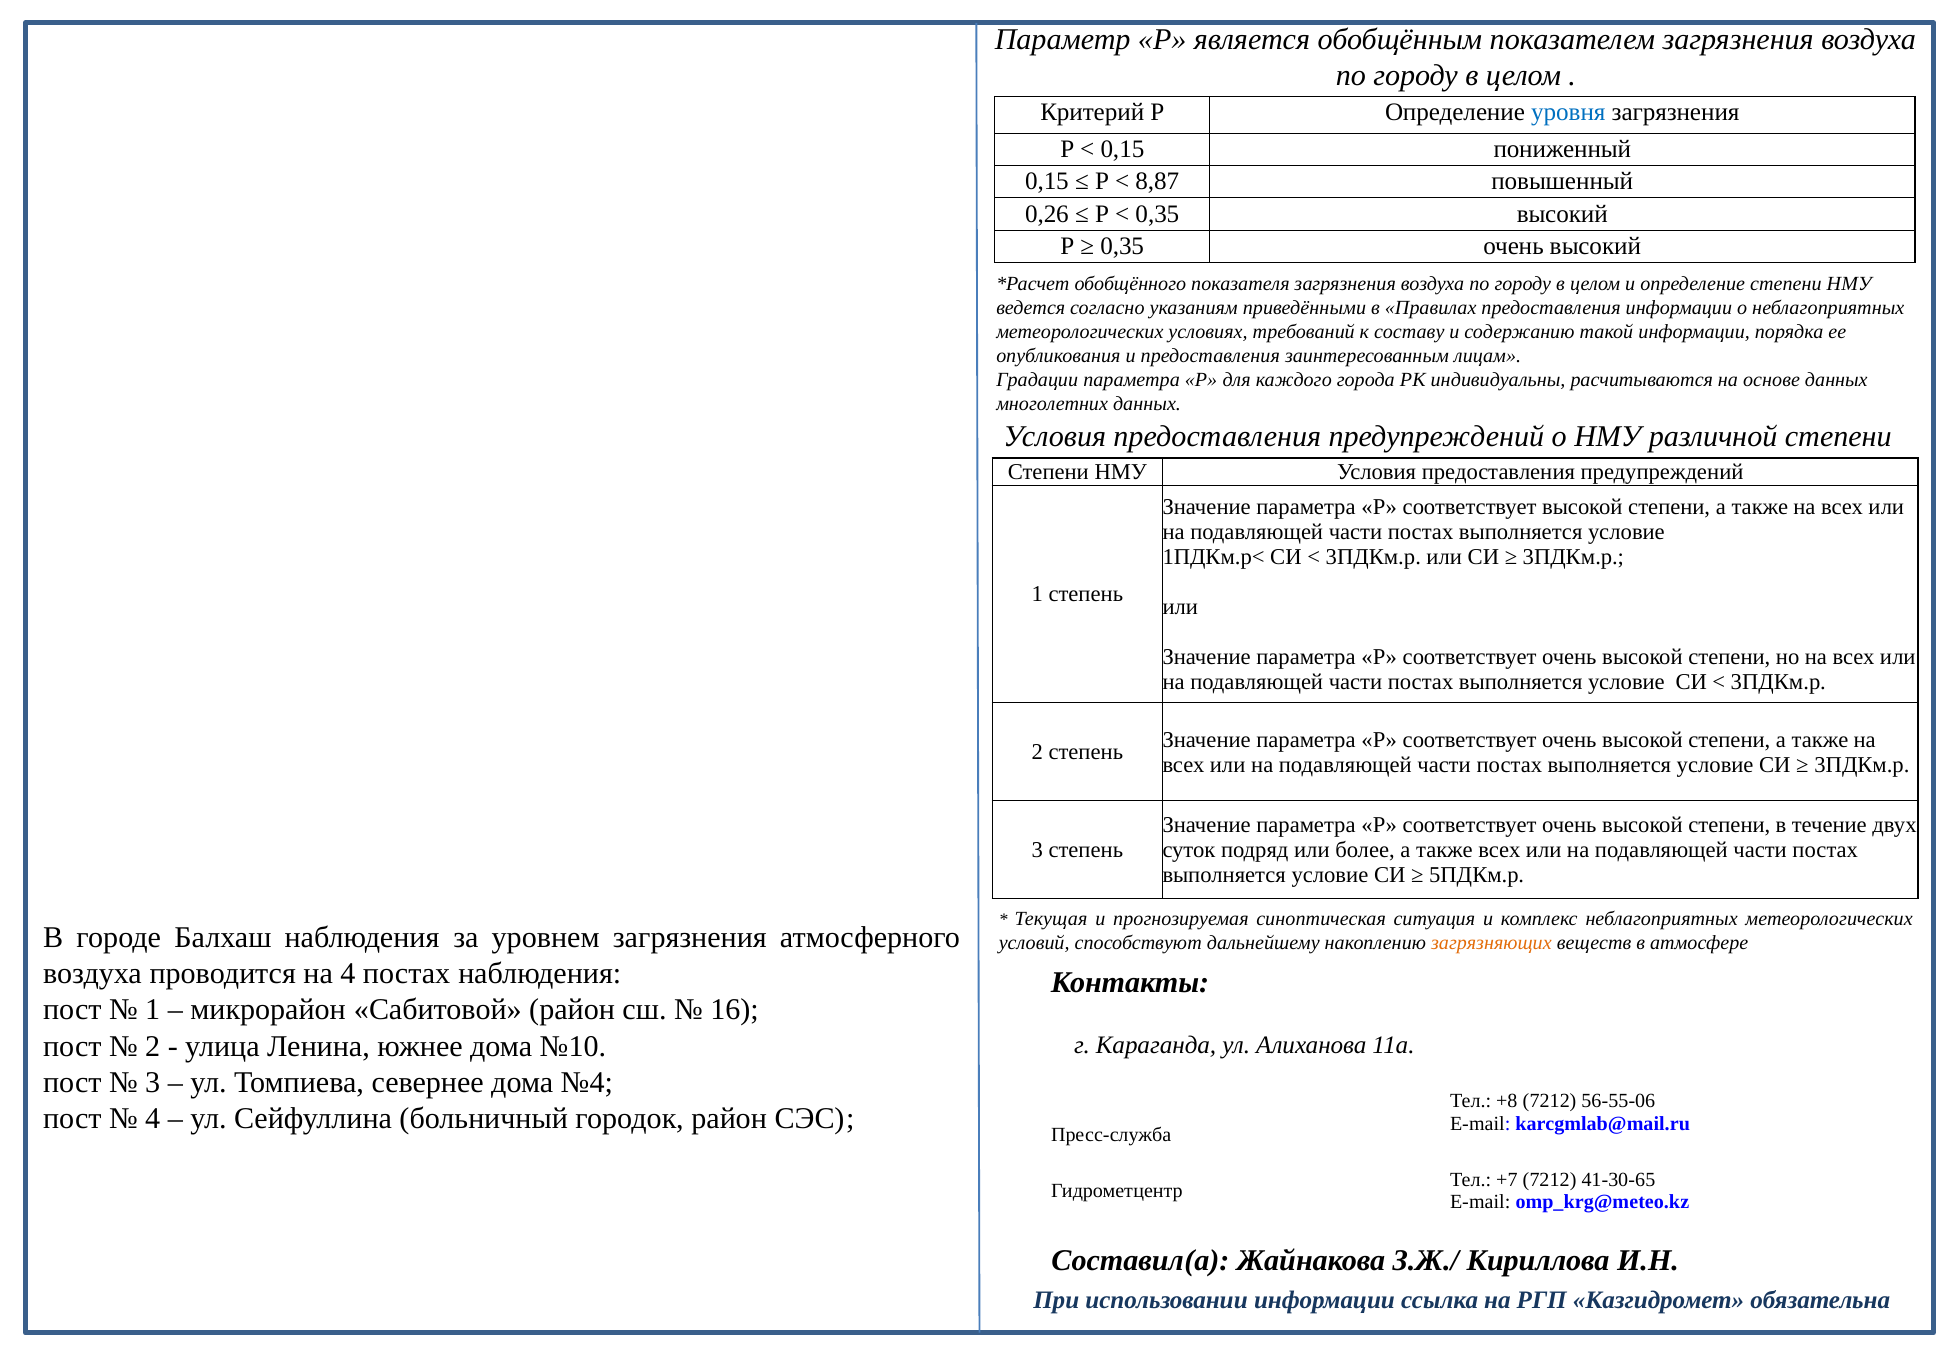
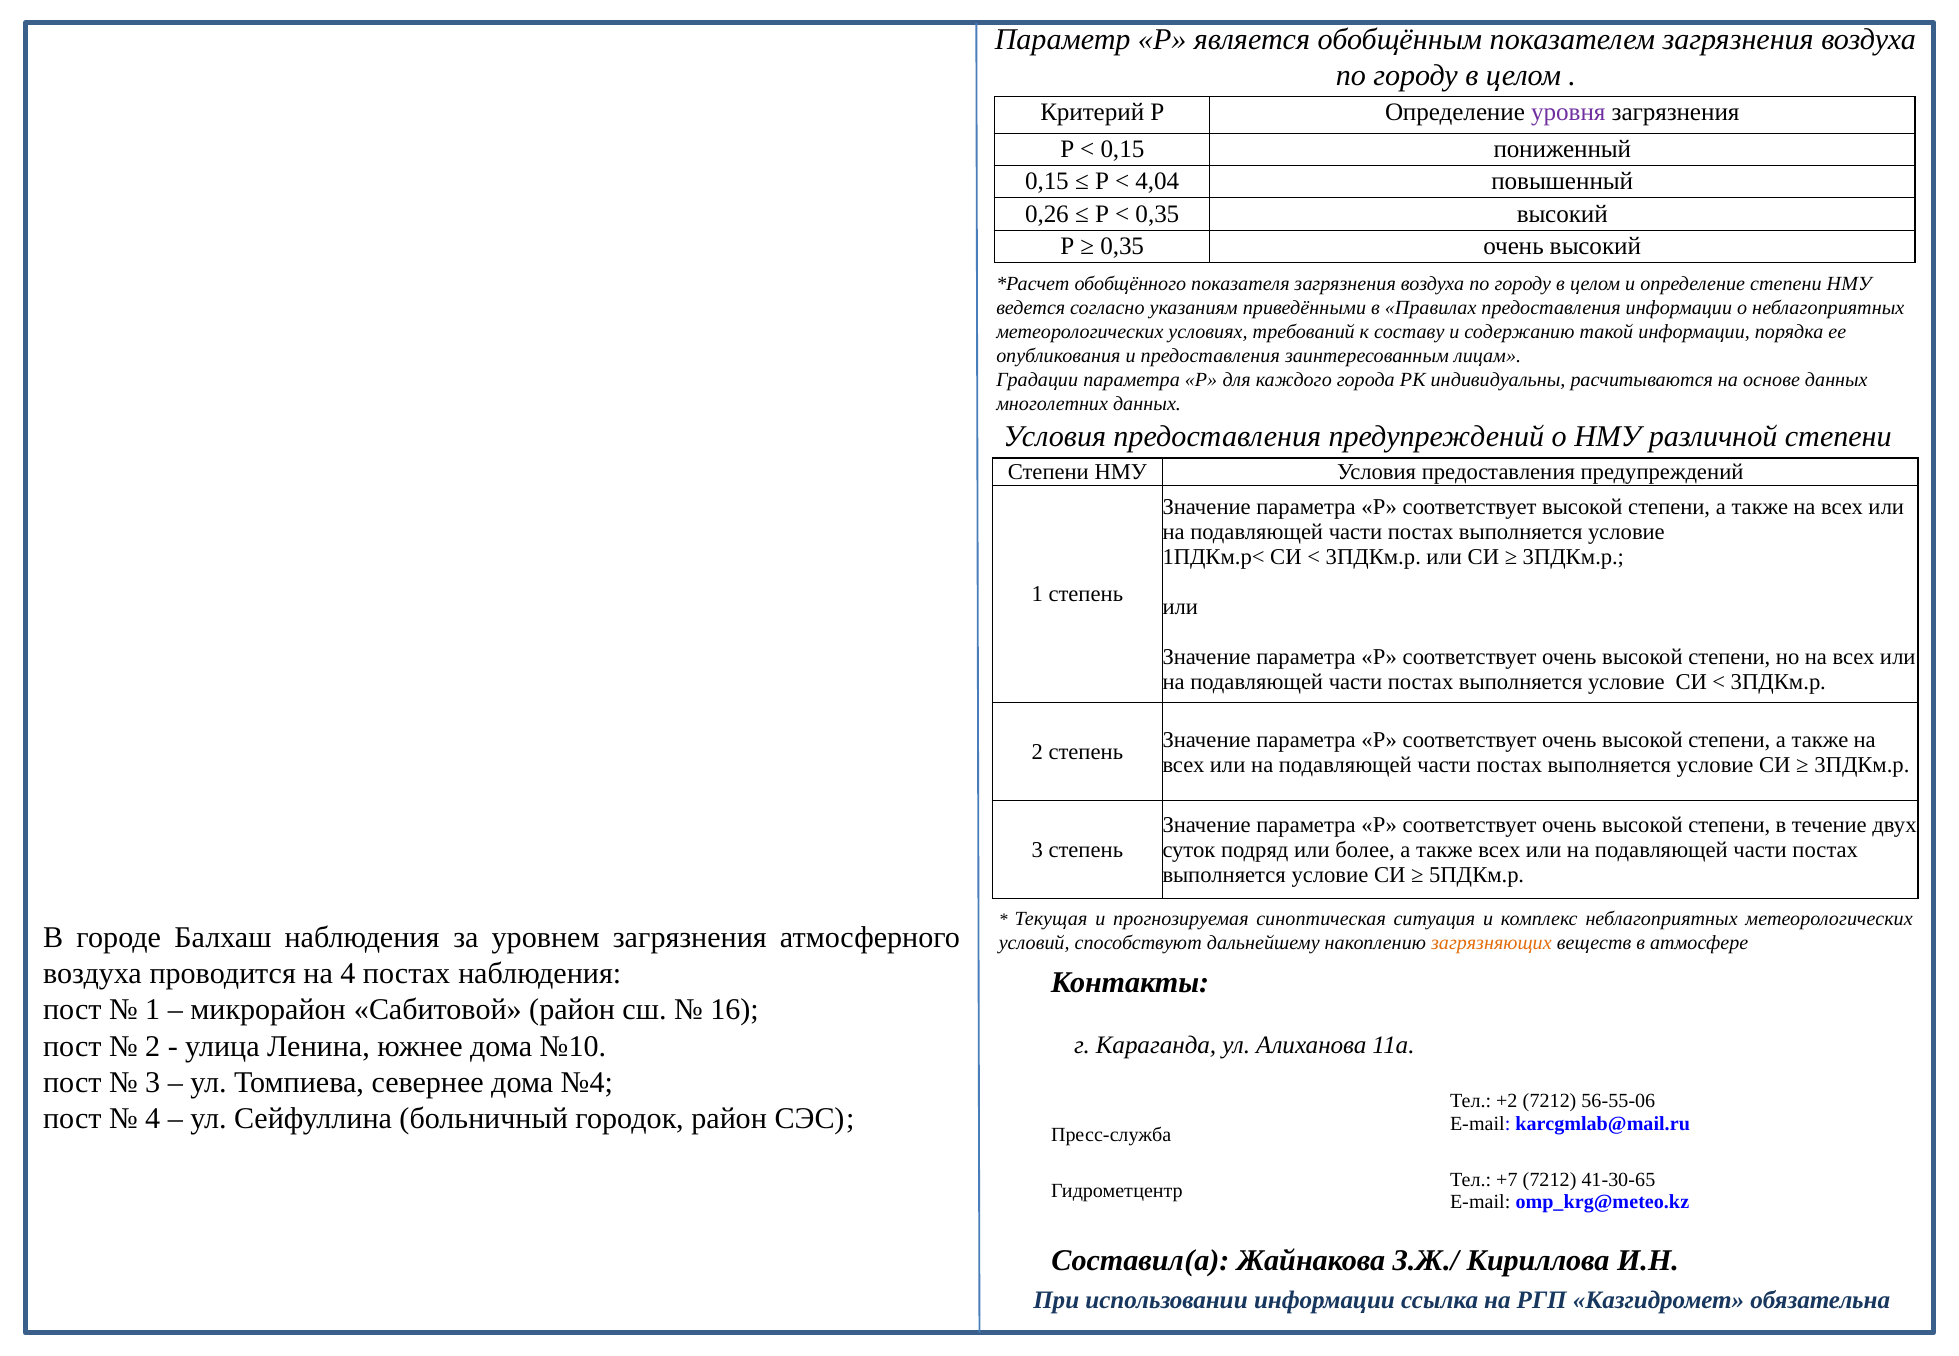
уровня colour: blue -> purple (1568, 112)
8,87: 8,87 -> 4,04 (1157, 182)
+8: +8 -> +2 (1507, 1101)
